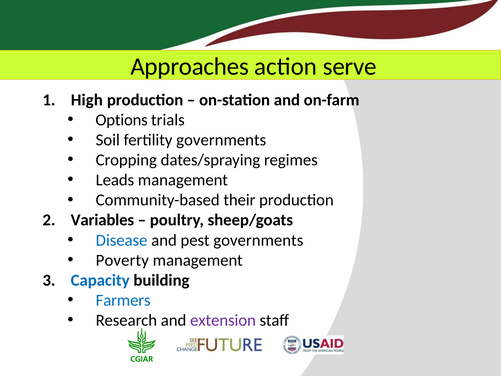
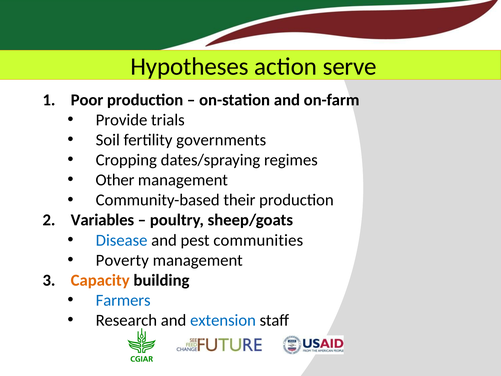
Approaches: Approaches -> Hypotheses (190, 66)
High: High -> Poor (87, 100)
Options: Options -> Provide (122, 120)
Leads: Leads -> Other (115, 180)
pest governments: governments -> communities (258, 240)
Capacity colour: blue -> orange (100, 280)
extension colour: purple -> blue (223, 320)
